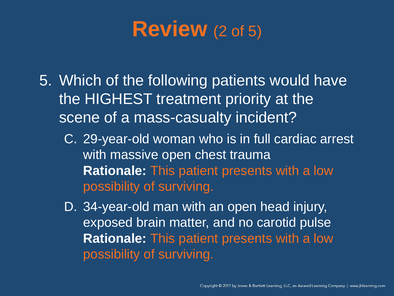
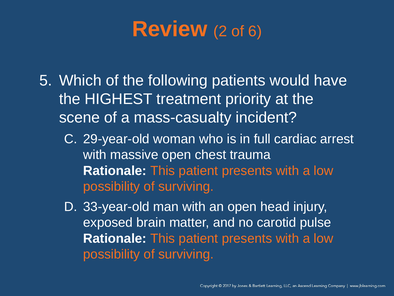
of 5: 5 -> 6 (255, 31)
34-year-old: 34-year-old -> 33-year-old (116, 206)
